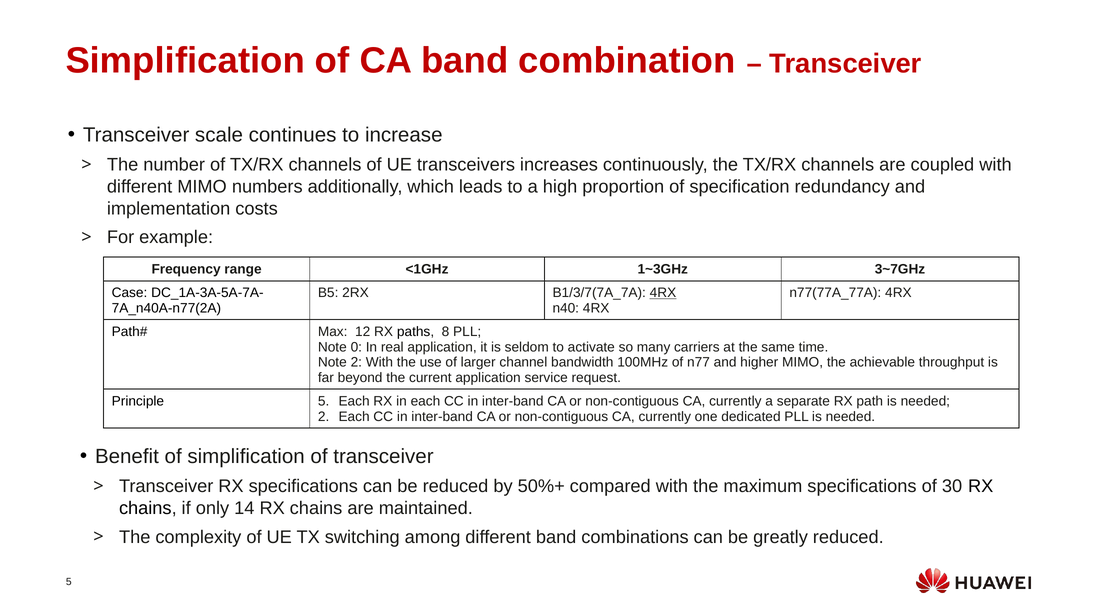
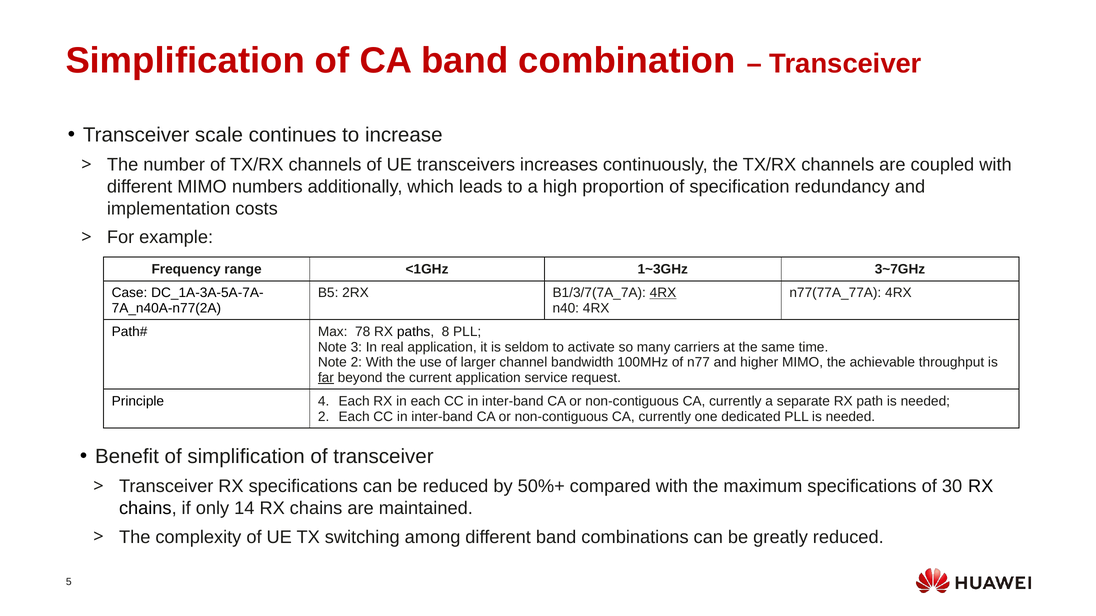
12: 12 -> 78 (363, 332)
0: 0 -> 3 (356, 347)
far underline: none -> present (326, 378)
Principle 5: 5 -> 4 (324, 401)
